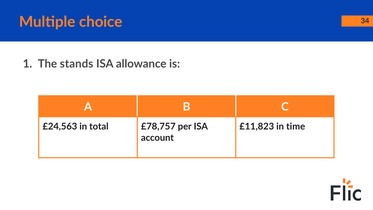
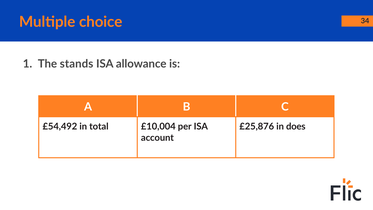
£24,563: £24,563 -> £54,492 (60, 127)
£78,757: £78,757 -> £10,004 (158, 127)
£11,823: £11,823 -> £25,876 (257, 127)
time: time -> does (296, 127)
